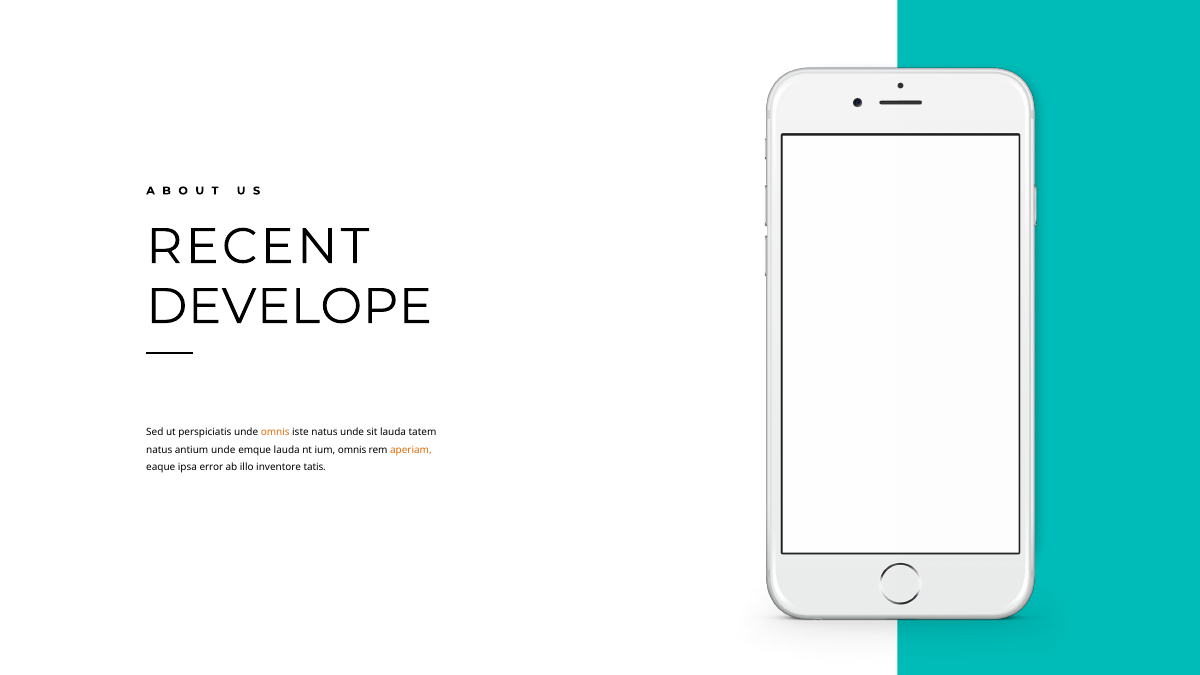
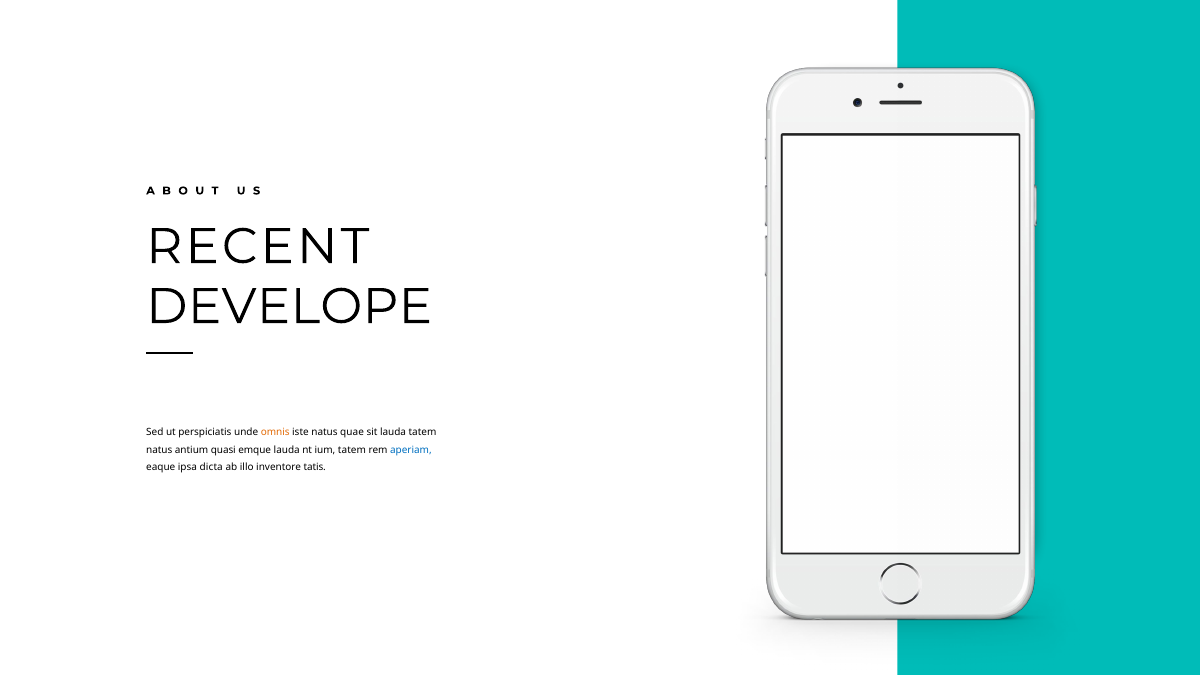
natus unde: unde -> quae (352, 432)
antium unde: unde -> quasi (223, 450)
ium omnis: omnis -> tatem (352, 450)
aperiam colour: orange -> blue (411, 450)
error: error -> dicta (211, 468)
